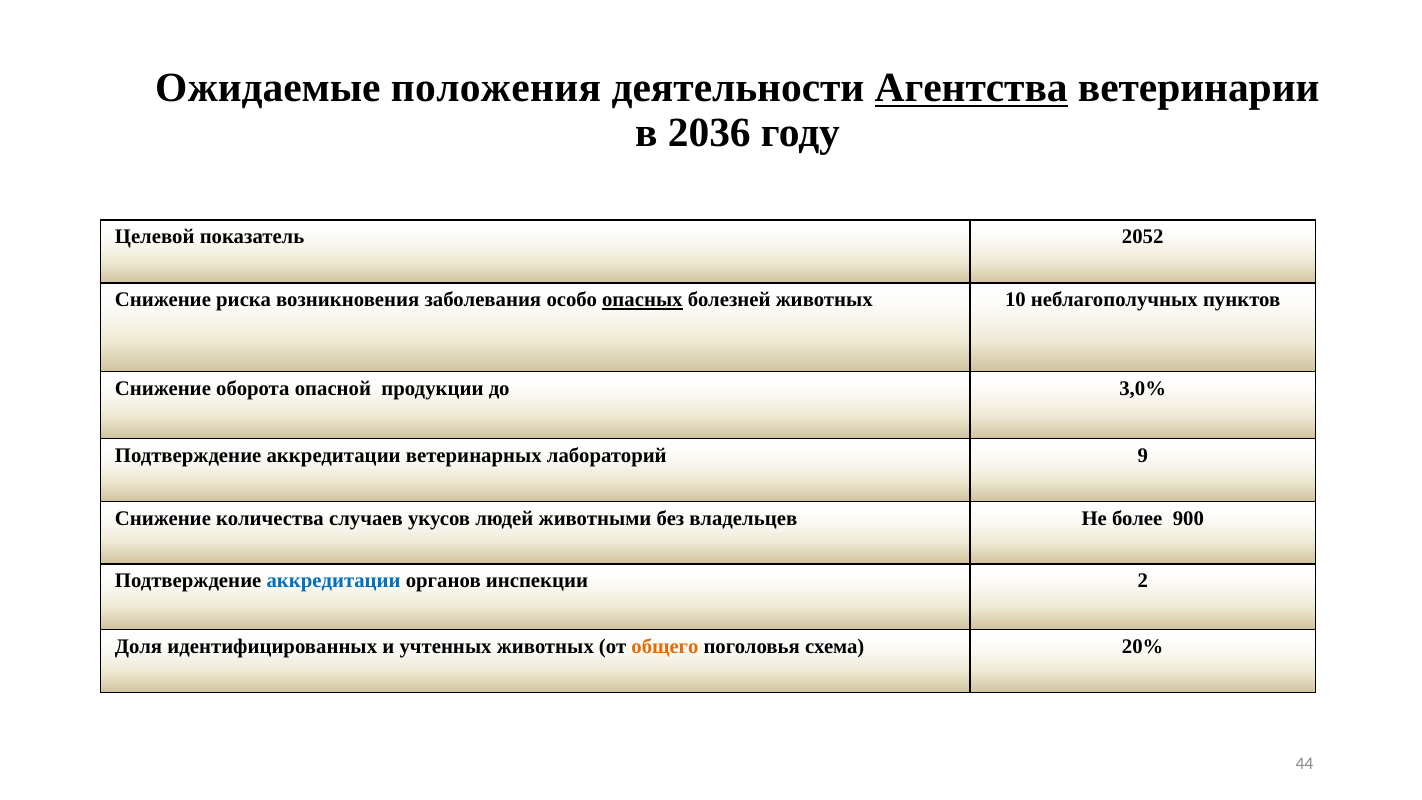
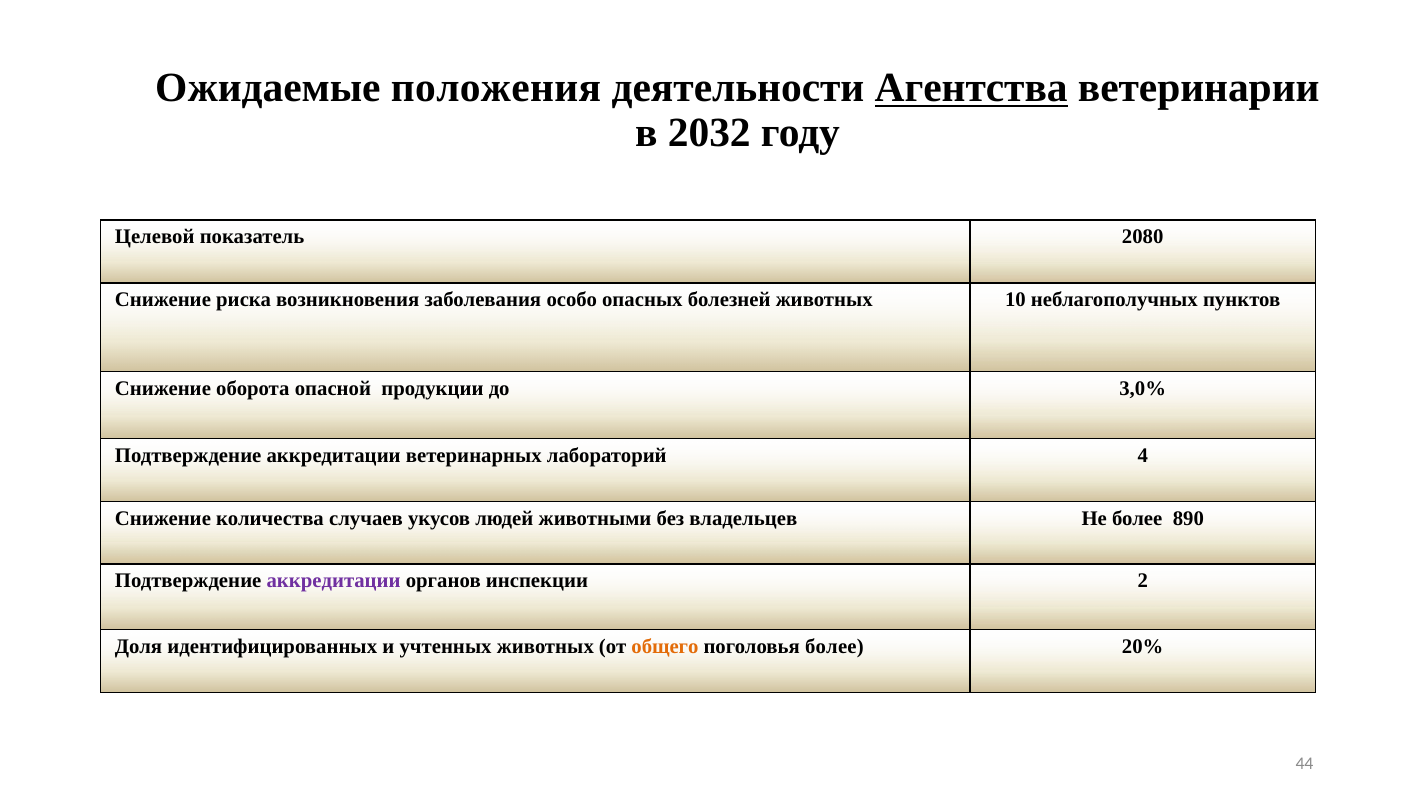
2036: 2036 -> 2032 (709, 133)
2052: 2052 -> 2080 (1143, 237)
опасных underline: present -> none (642, 300)
9: 9 -> 4 (1143, 455)
900: 900 -> 890 (1188, 518)
аккредитации colour: blue -> purple (334, 581)
поголовья схема: схема -> более (834, 646)
